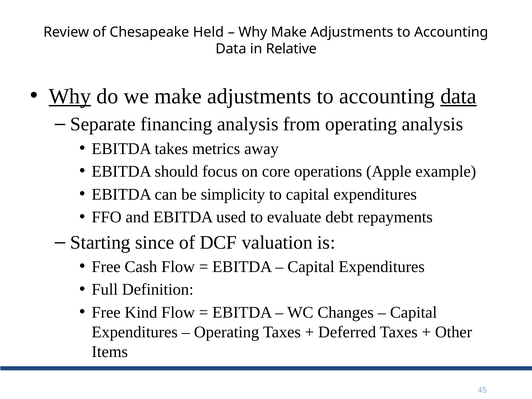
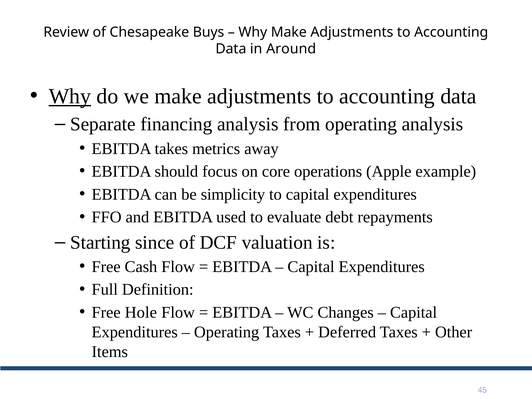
Held: Held -> Buys (209, 32)
Relative: Relative -> Around (291, 49)
data underline: present -> none (458, 96)
Kind: Kind -> Hole (141, 312)
